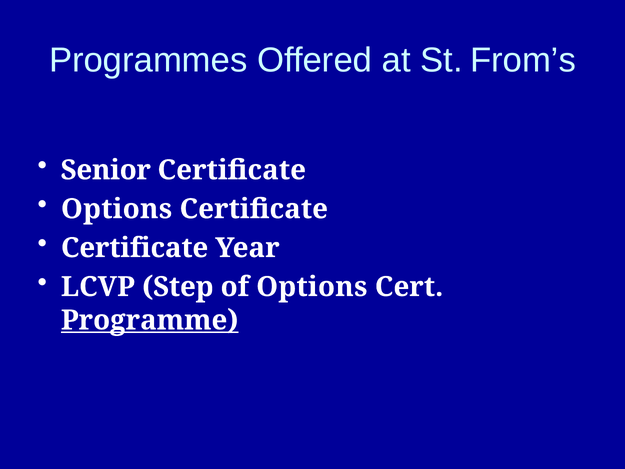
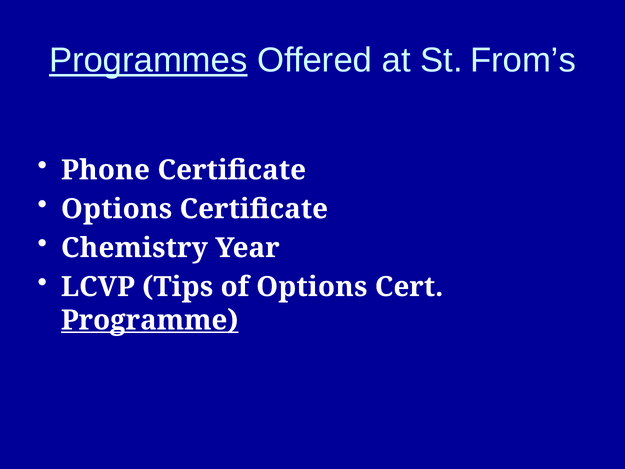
Programmes underline: none -> present (148, 60)
Senior: Senior -> Phone (105, 170)
Certificate: Certificate -> Chemistry (134, 248)
Step: Step -> Tips (178, 287)
